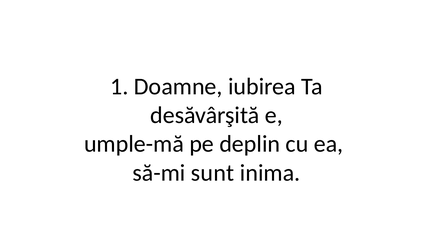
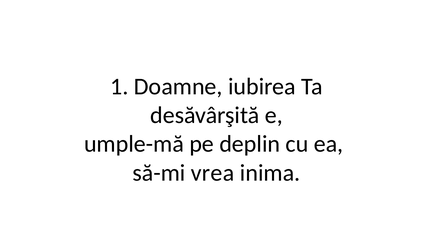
sunt: sunt -> vrea (213, 173)
